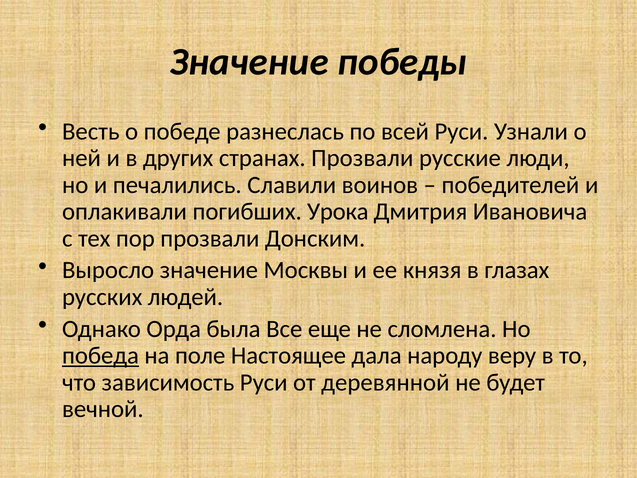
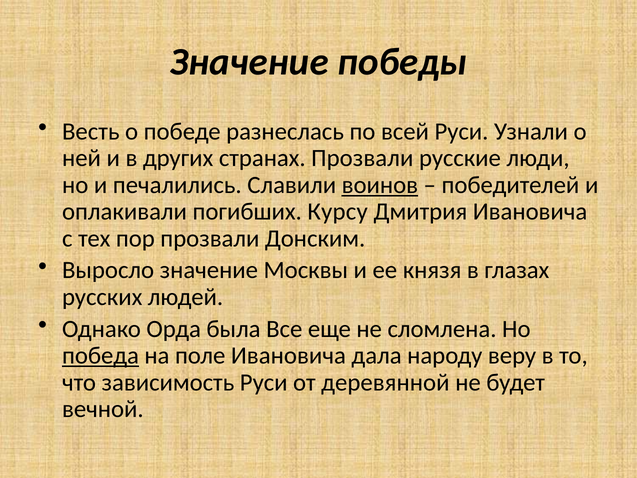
воинов underline: none -> present (380, 185)
Урока: Урока -> Курсу (338, 212)
поле Настоящее: Настоящее -> Ивановича (288, 356)
